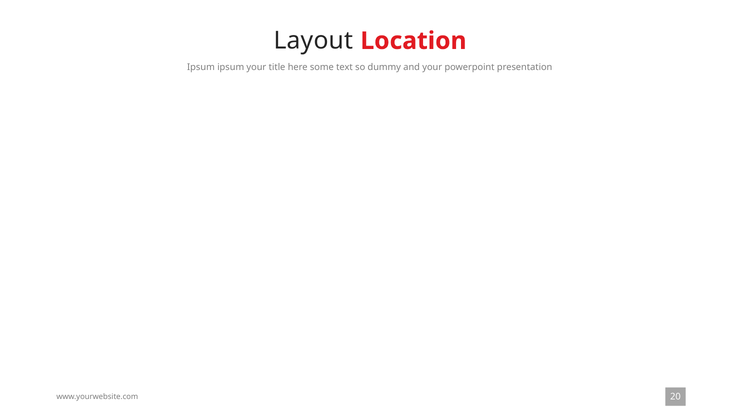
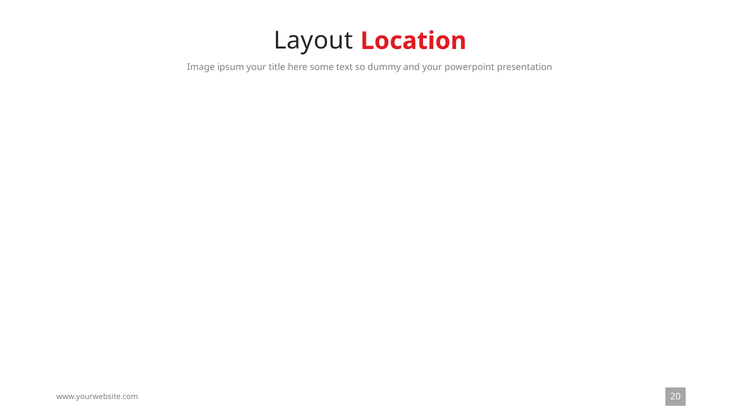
Ipsum: Ipsum -> Image (201, 67)
